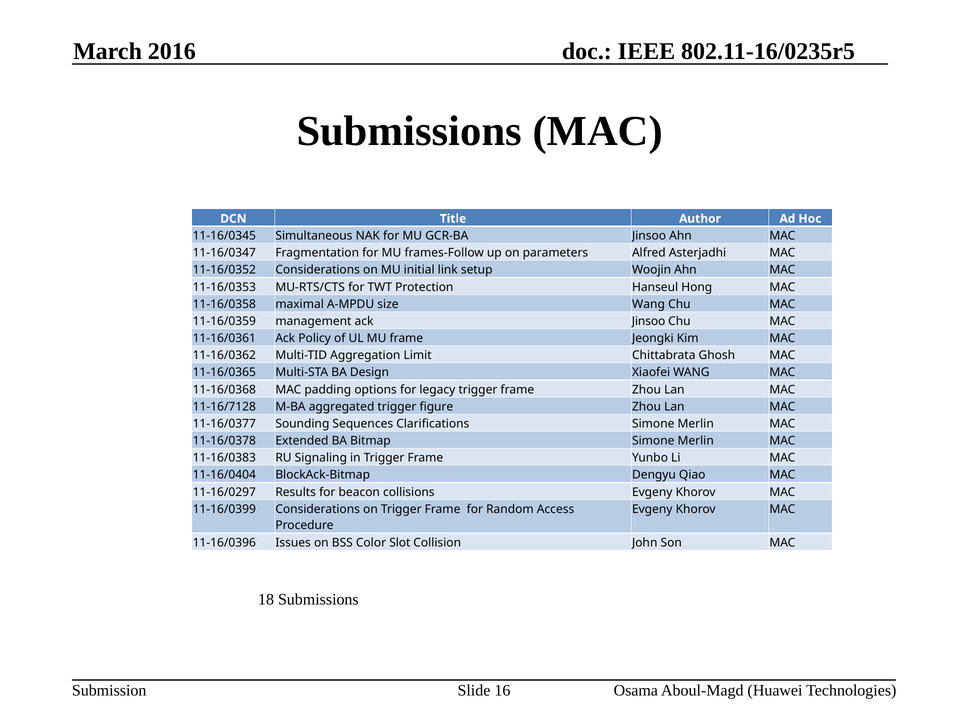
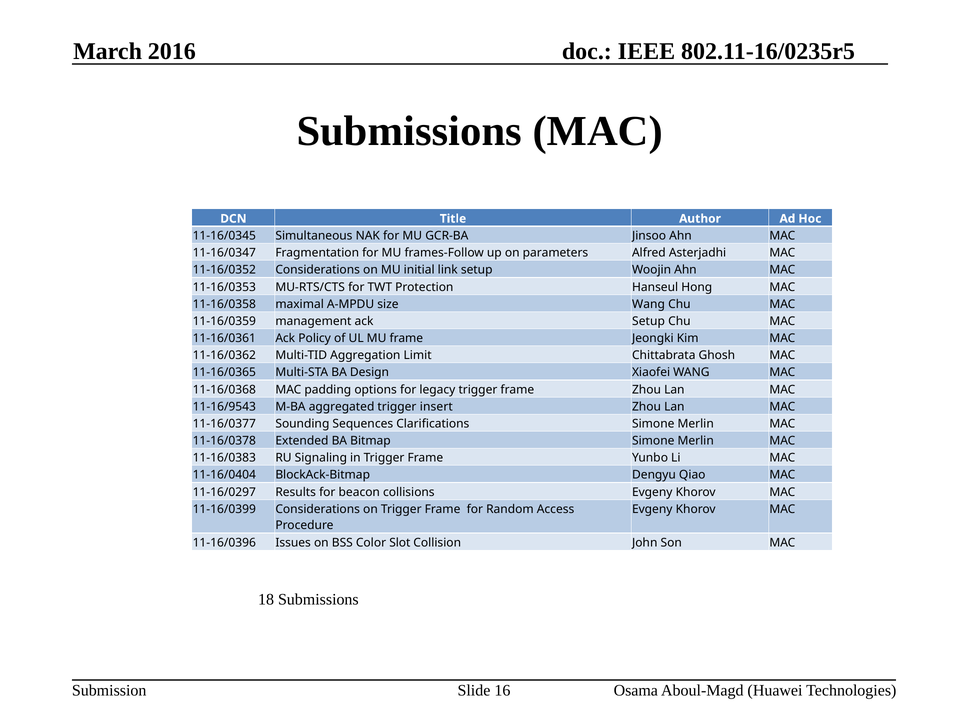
ack Jinsoo: Jinsoo -> Setup (649, 321)
11-16/7128: 11-16/7128 -> 11-16/9543 (224, 407)
figure: figure -> insert (436, 407)
